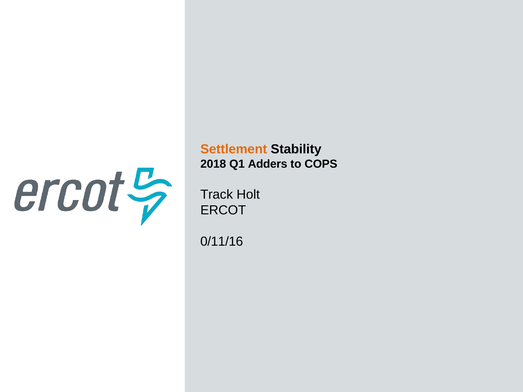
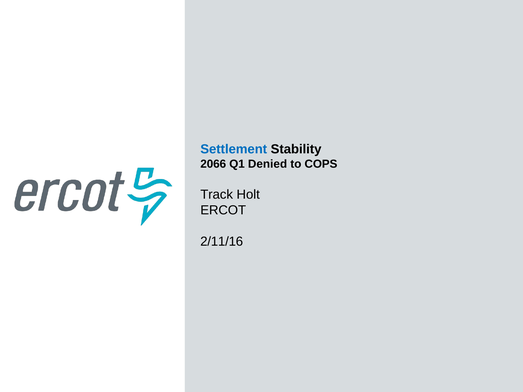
Settlement colour: orange -> blue (234, 149)
2018: 2018 -> 2066 (213, 164)
Adders: Adders -> Denied (268, 164)
0/11/16: 0/11/16 -> 2/11/16 (222, 242)
